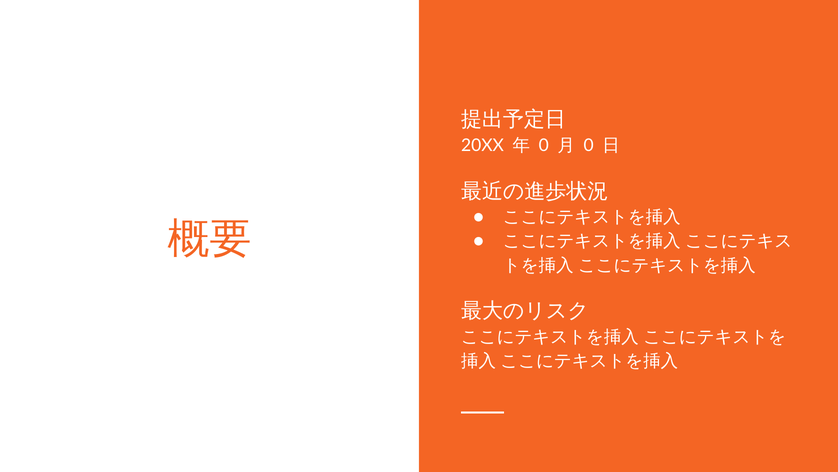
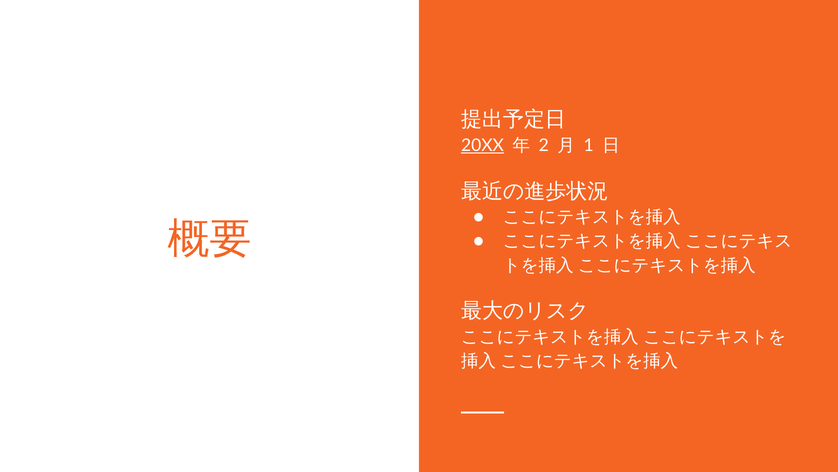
20XX underline: none -> present (483, 145)
0: 0 -> 2 (544, 145)
0: 0 -> 1 (589, 145)
